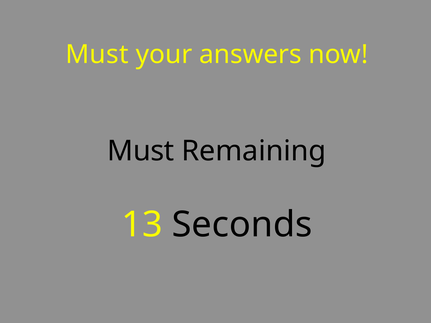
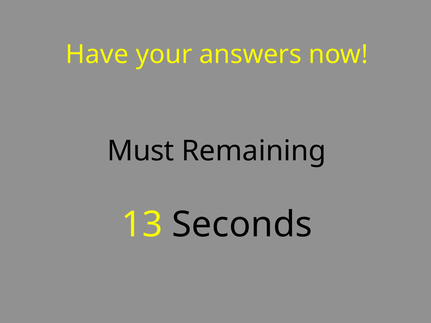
Must: Must -> Have (97, 55)
